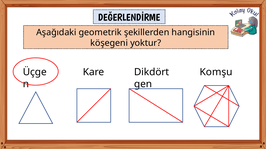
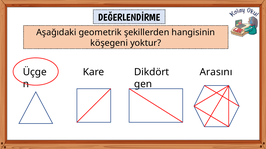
Komşu: Komşu -> Arasını (216, 72)
